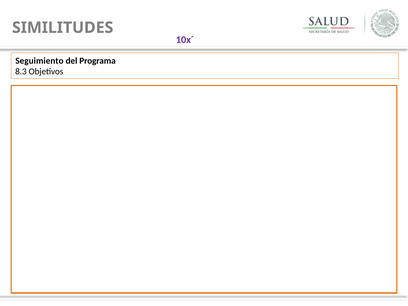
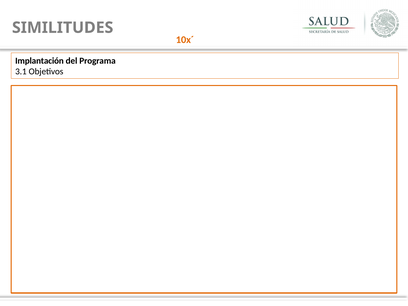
10x´ colour: purple -> orange (185, 40)
Seguimiento: Seguimiento -> Implantación (40, 61)
8.3: 8.3 -> 3.1 (21, 72)
